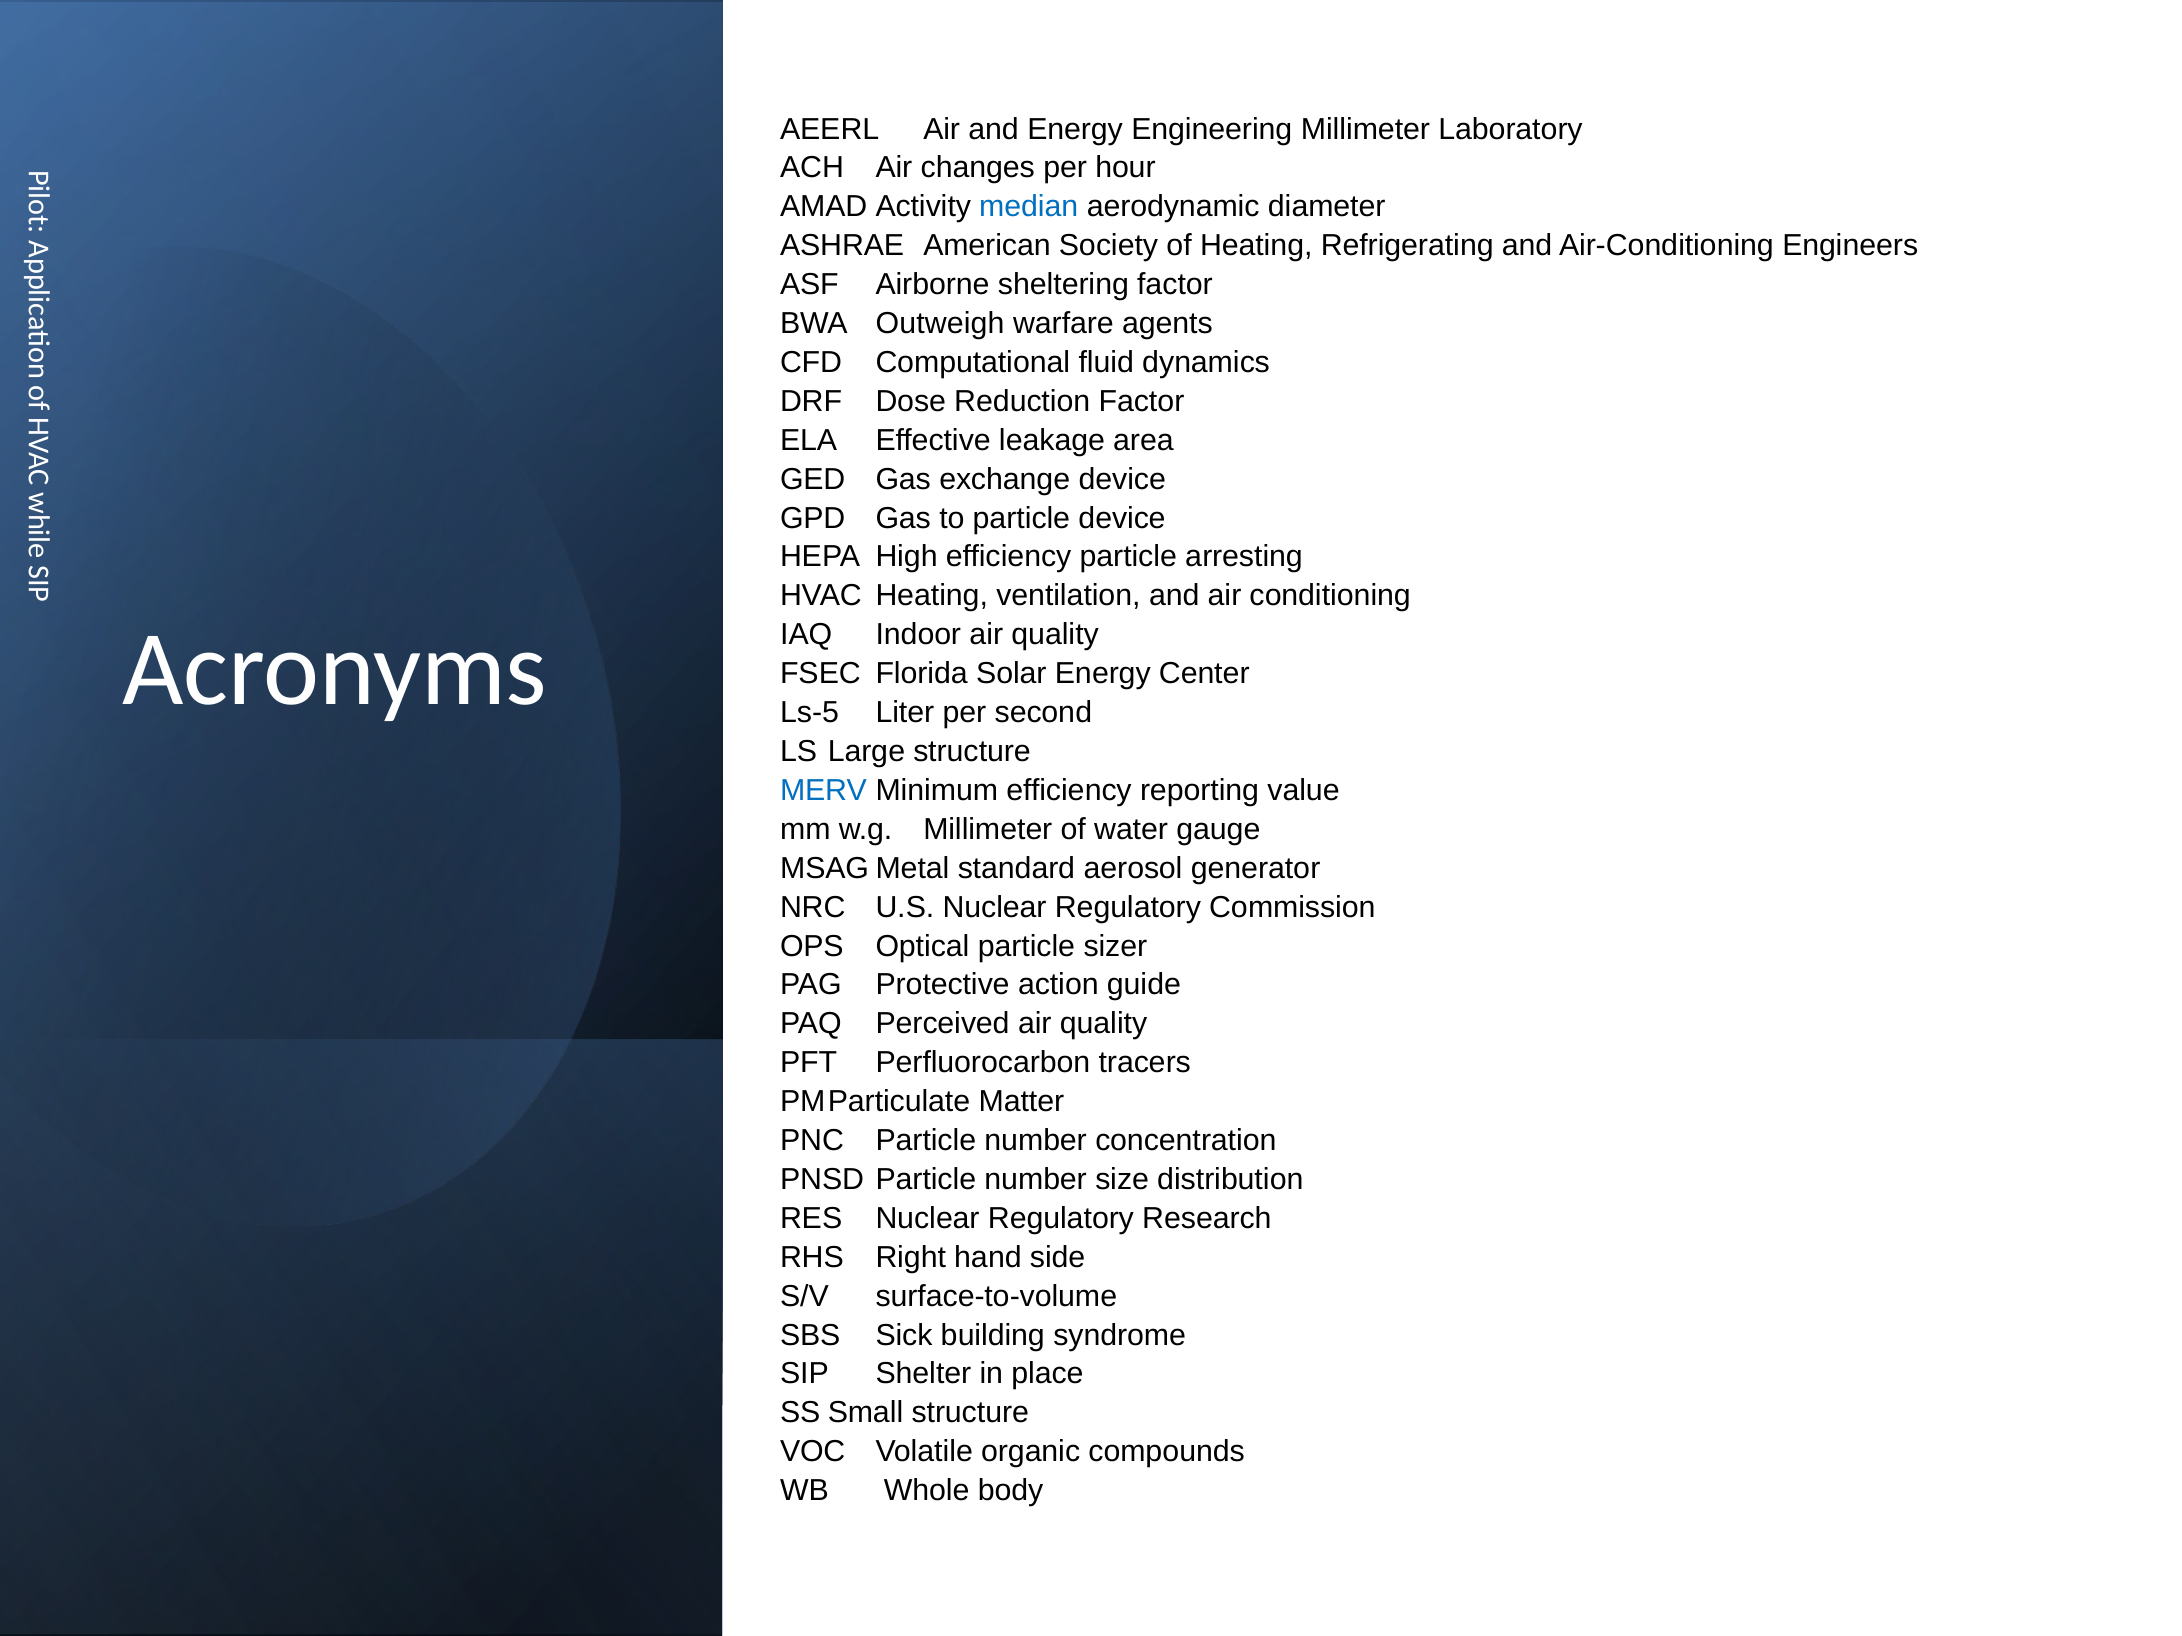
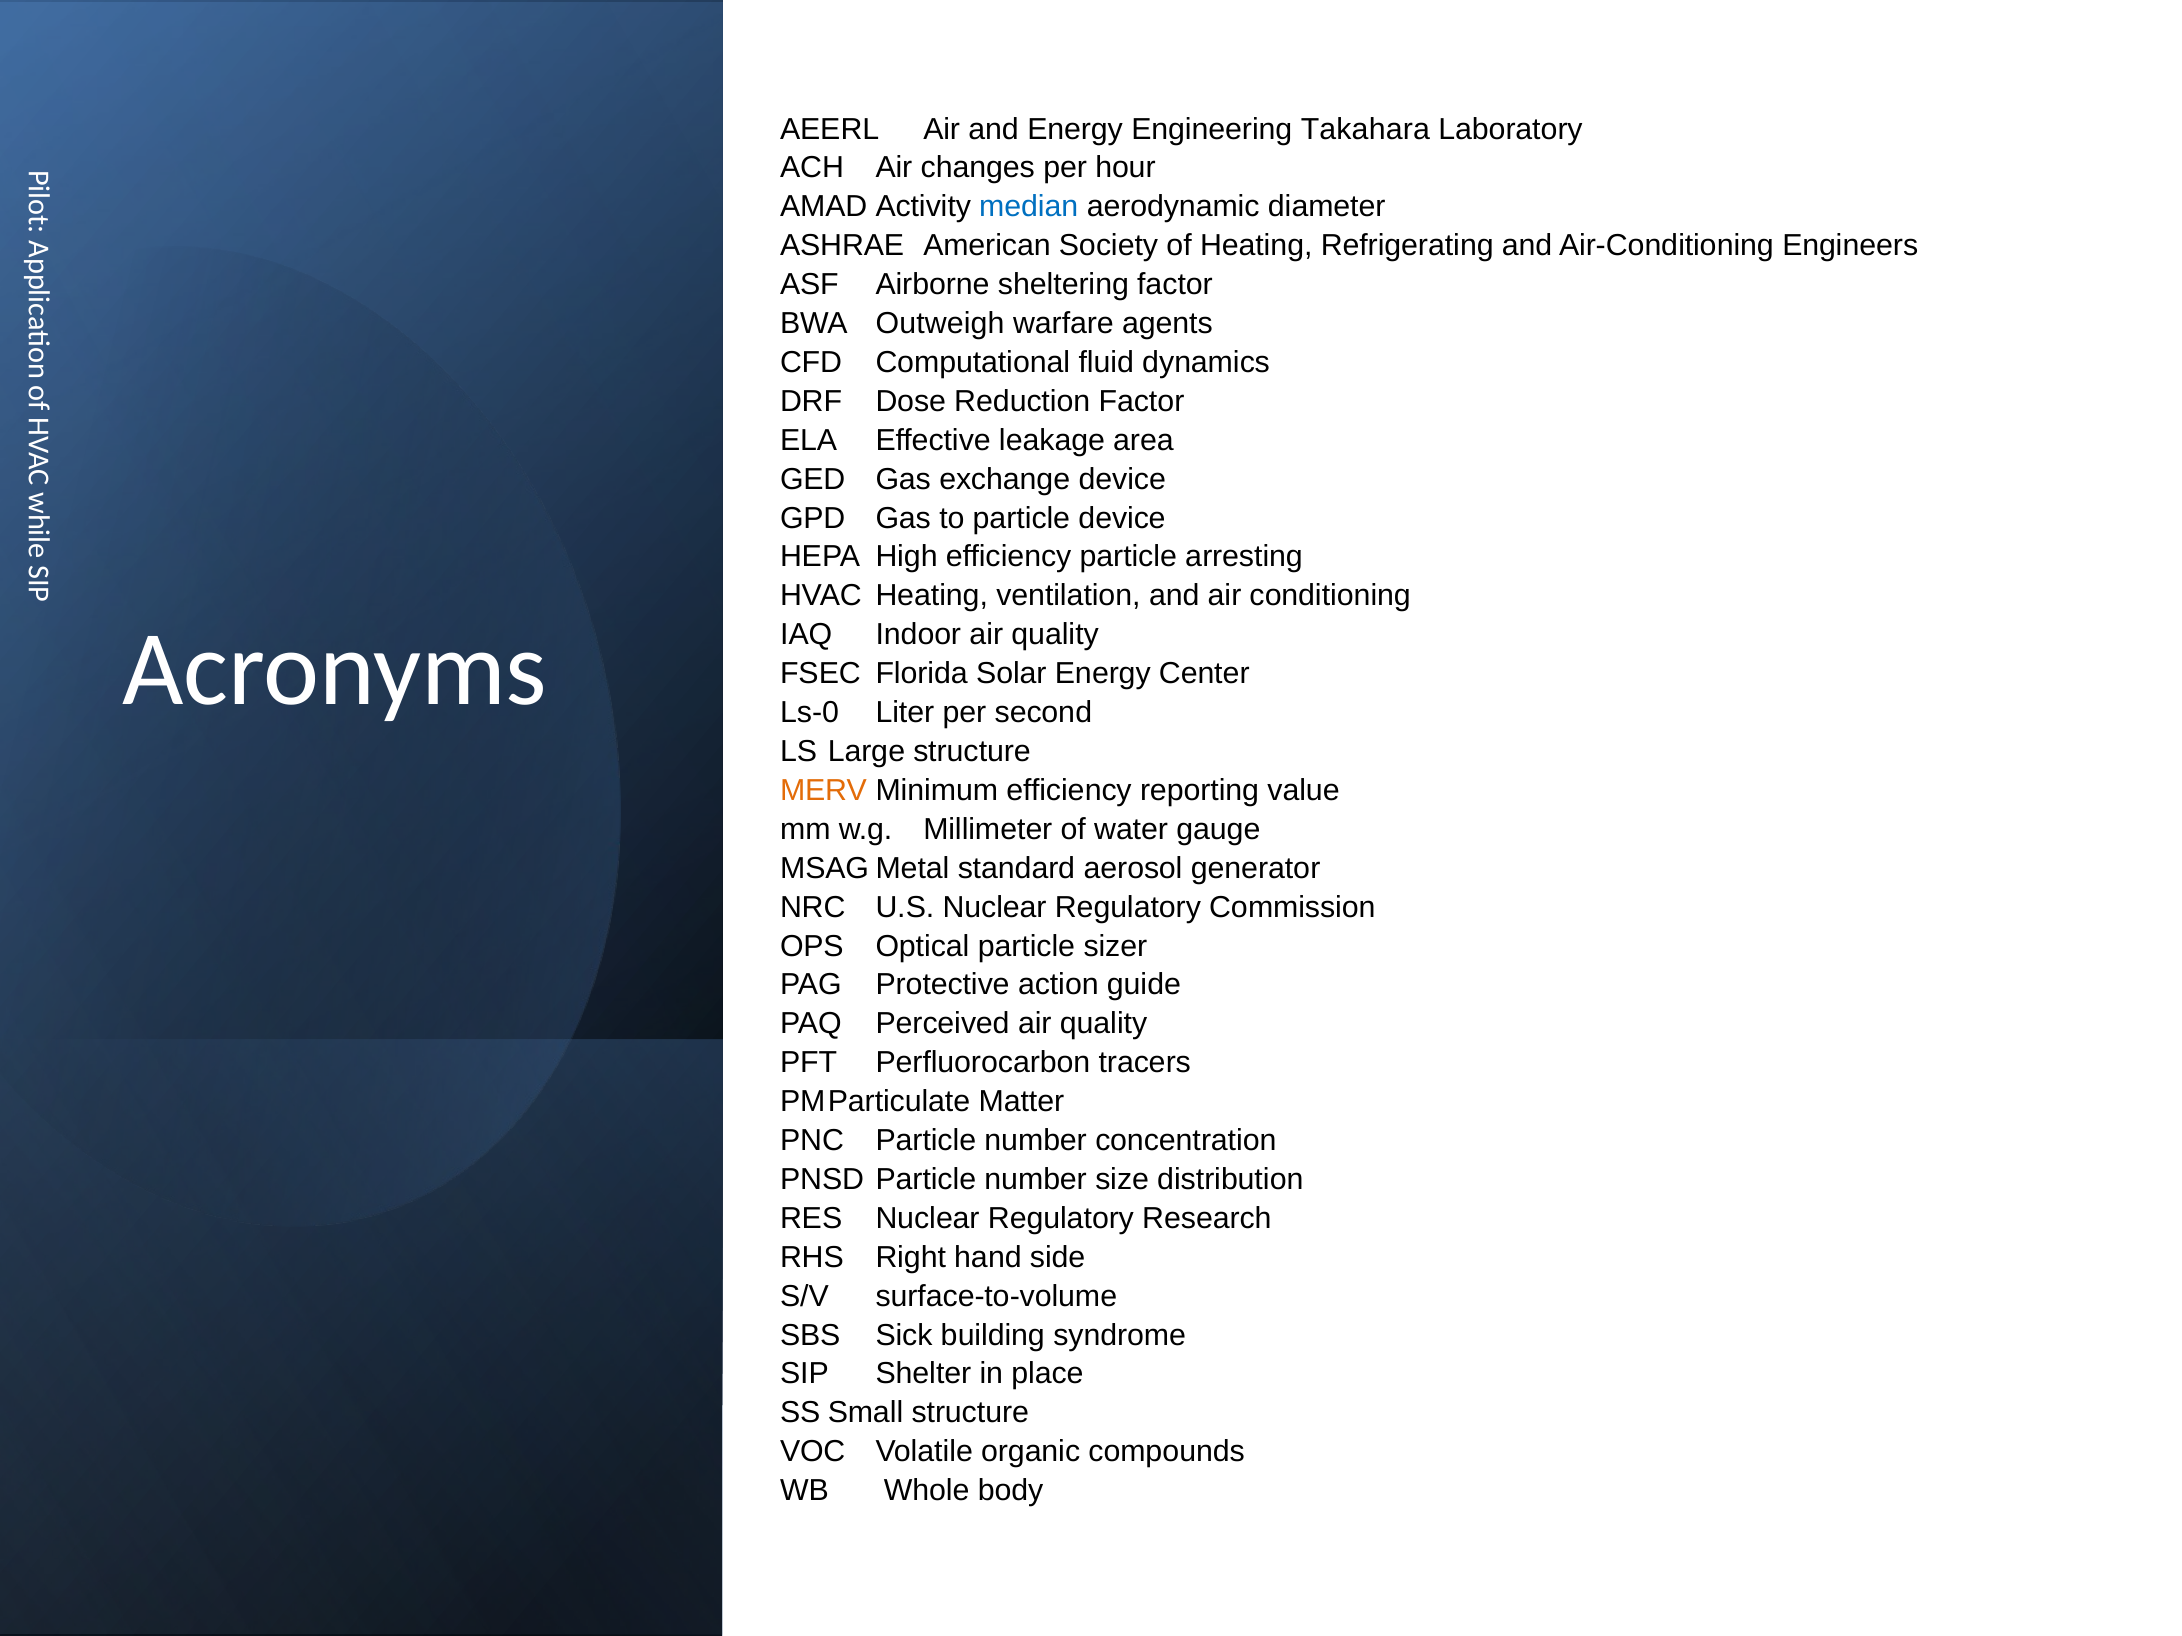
Engineering Millimeter: Millimeter -> Takahara (1365, 129)
Ls-5: Ls-5 -> Ls-0 (810, 713)
MERV colour: blue -> orange (824, 791)
